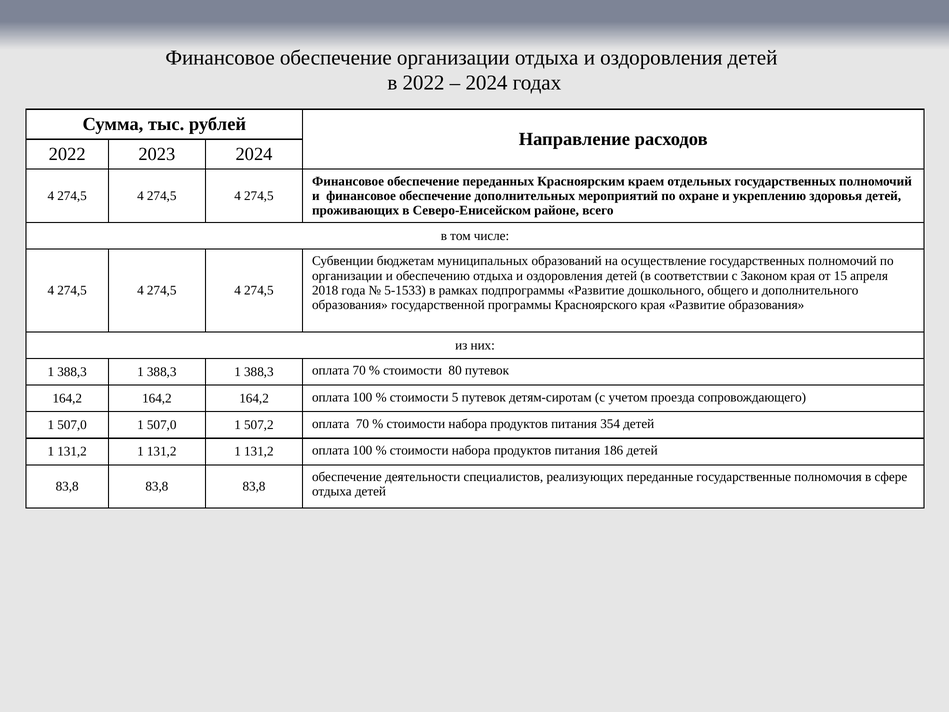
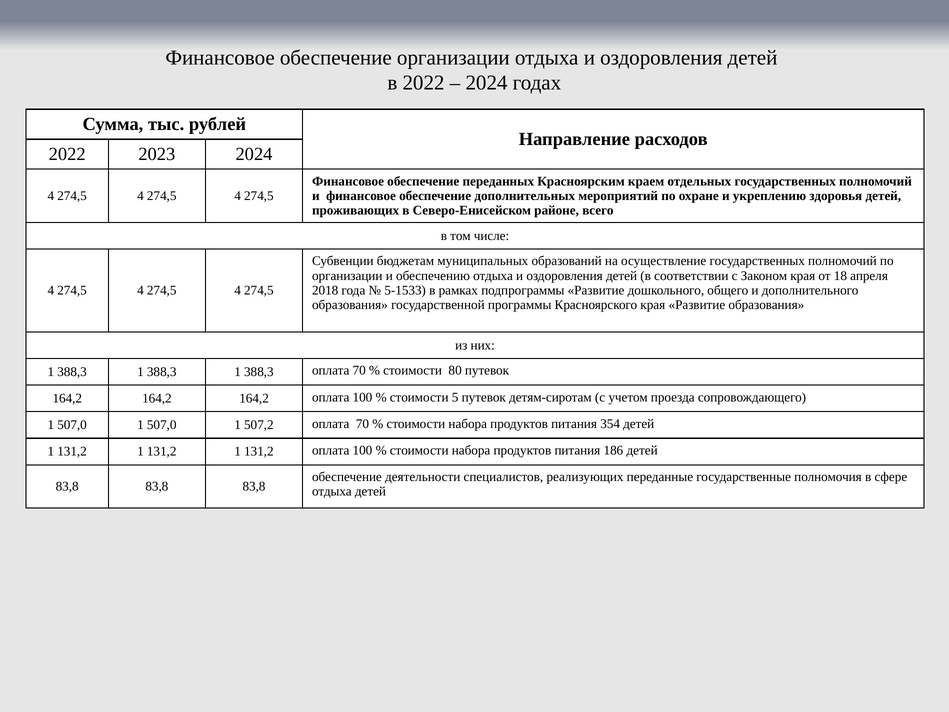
15: 15 -> 18 (840, 276)
